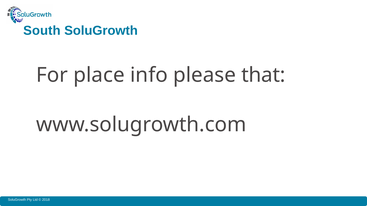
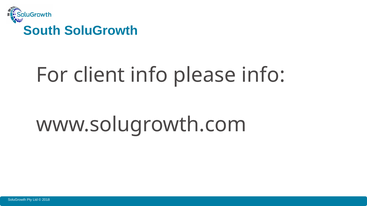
place: place -> client (99, 75)
please that: that -> info (263, 75)
